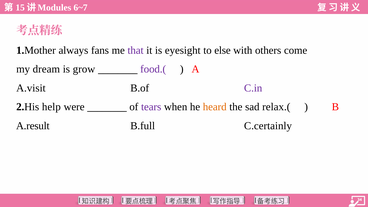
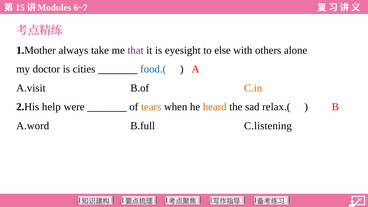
fans: fans -> take (100, 50)
come: come -> alone (296, 50)
dream: dream -> doctor (46, 69)
grow: grow -> cities (84, 69)
food.( colour: purple -> blue (153, 69)
C.in colour: purple -> orange (253, 88)
tears colour: purple -> orange (151, 107)
A.result: A.result -> A.word (33, 126)
C.certainly: C.certainly -> C.listening (268, 126)
